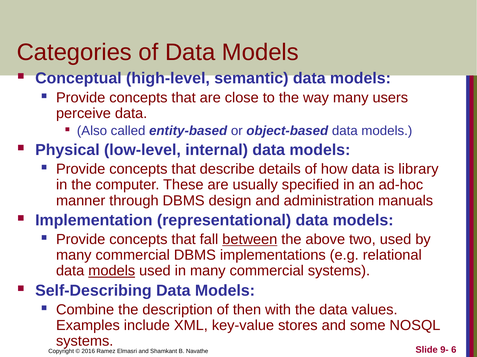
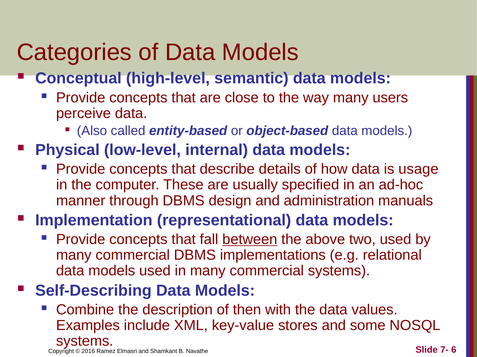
library: library -> usage (418, 169)
models underline: present -> none (112, 271)
9-: 9- -> 7- (444, 350)
